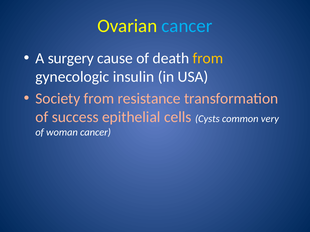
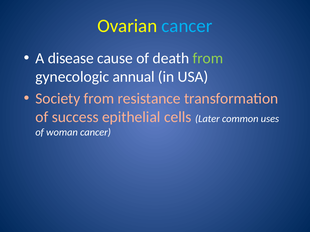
surgery: surgery -> disease (71, 58)
from colour: yellow -> light green (208, 58)
insulin: insulin -> annual (134, 77)
Cysts: Cysts -> Later (207, 119)
very: very -> uses (270, 119)
